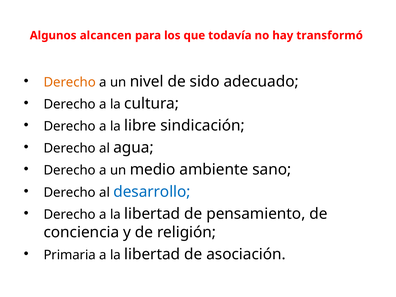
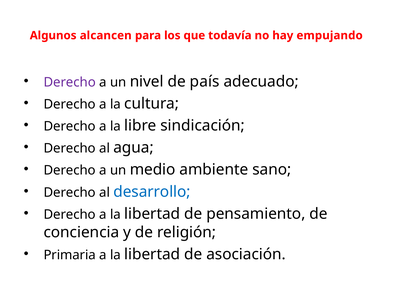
transformó: transformó -> empujando (330, 35)
Derecho colour: orange -> purple (70, 82)
sido: sido -> país (205, 82)
